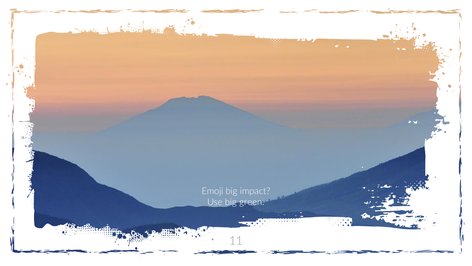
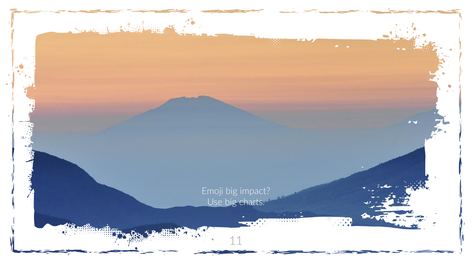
green: green -> charts (252, 202)
